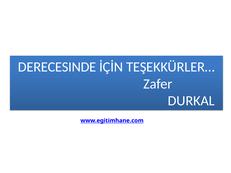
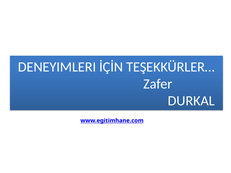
DERECESINDE: DERECESINDE -> DENEYIMLERI (57, 67)
